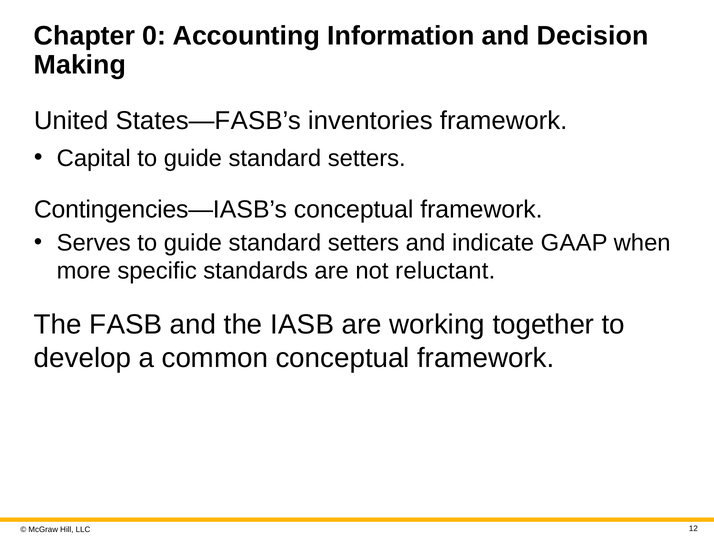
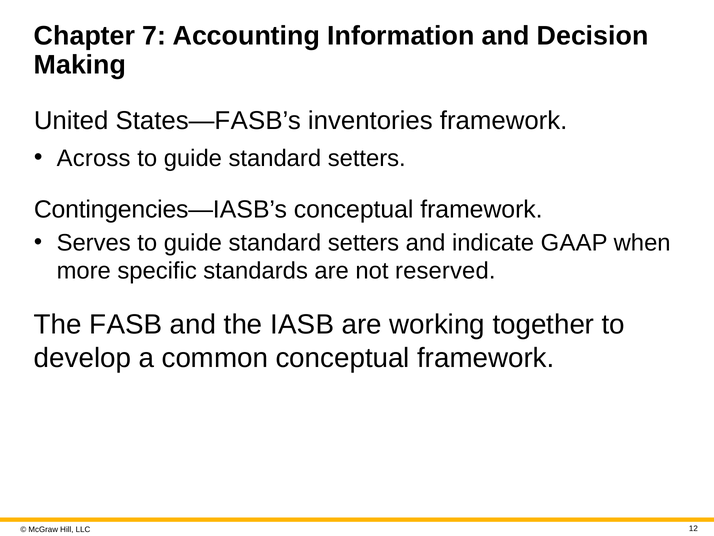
0: 0 -> 7 (154, 36)
Capital: Capital -> Across (94, 158)
reluctant: reluctant -> reserved (445, 271)
